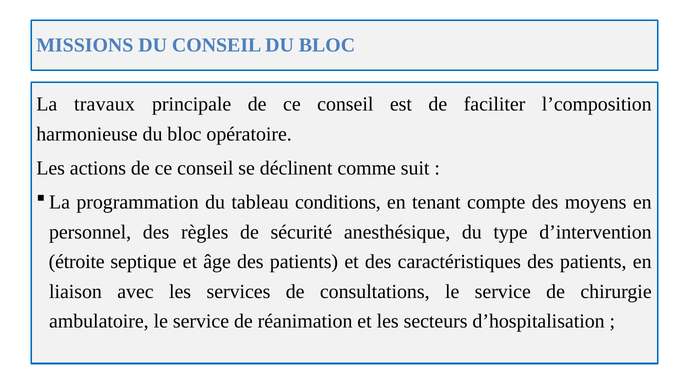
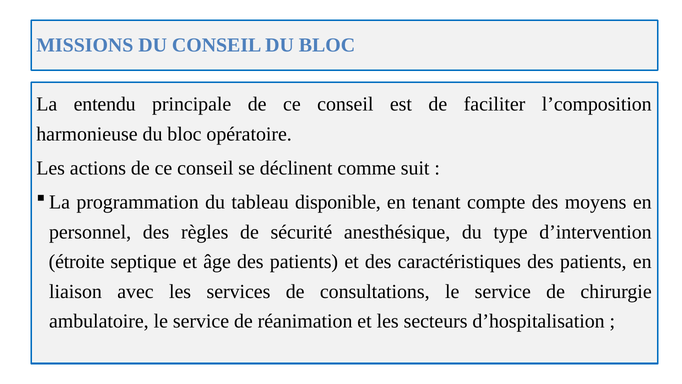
travaux: travaux -> entendu (105, 104)
conditions: conditions -> disponible (338, 202)
